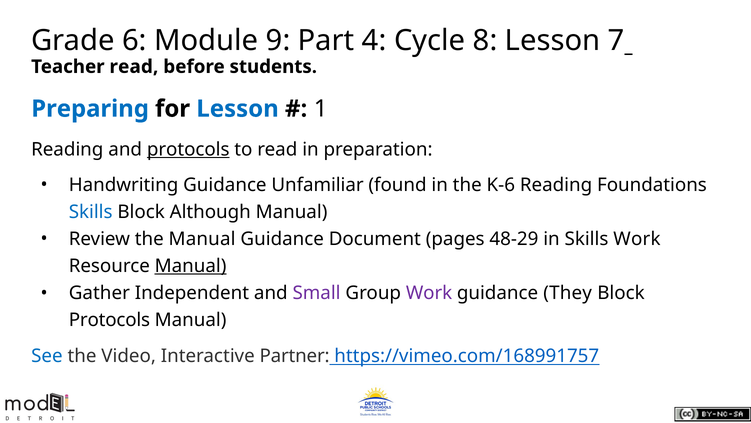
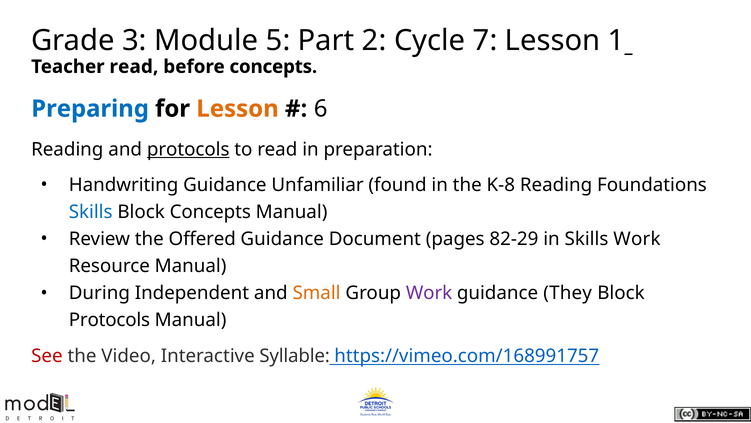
6: 6 -> 3 (134, 41)
9: 9 -> 5 (278, 41)
4: 4 -> 2 (374, 41)
8: 8 -> 7 (485, 41)
7: 7 -> 1 (616, 41)
before students: students -> concepts (273, 67)
Lesson colour: blue -> orange (238, 109)
1: 1 -> 6 (321, 109)
K-6: K-6 -> K-8 (501, 185)
Block Although: Although -> Concepts (210, 212)
the Manual: Manual -> Offered (202, 239)
48-29: 48-29 -> 82-29 (514, 239)
Manual underline: present -> none (191, 266)
Gather: Gather -> During (99, 293)
Small colour: purple -> orange (317, 293)
See colour: blue -> red (47, 356)
Partner: Partner -> Syllable (295, 356)
